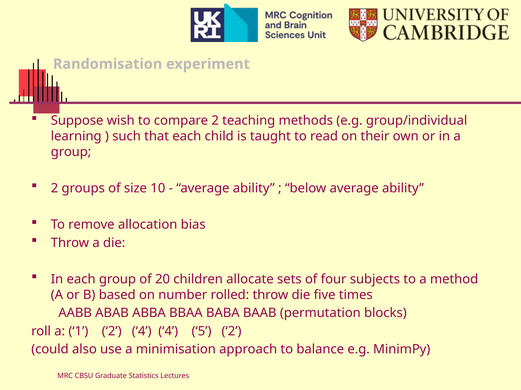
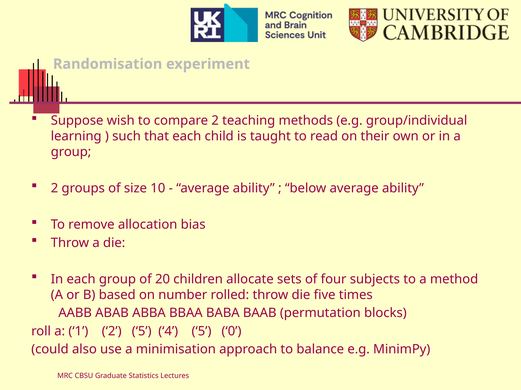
2 4: 4 -> 5 (142, 332)
5 2: 2 -> 0 (231, 332)
